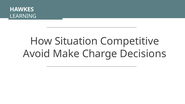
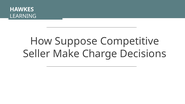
Situation: Situation -> Suppose (76, 41)
Avoid: Avoid -> Seller (37, 54)
